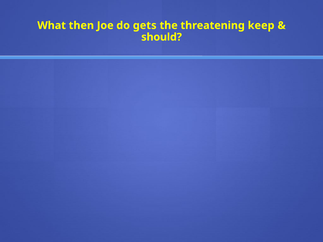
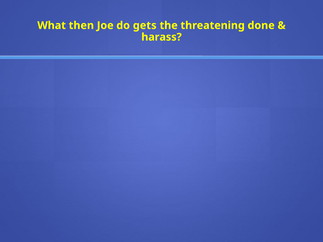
keep: keep -> done (261, 25)
should: should -> harass (162, 37)
